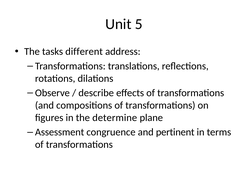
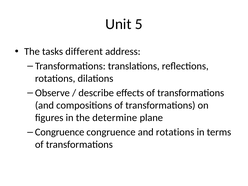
Assessment: Assessment -> Congruence (60, 132)
and pertinent: pertinent -> rotations (175, 132)
